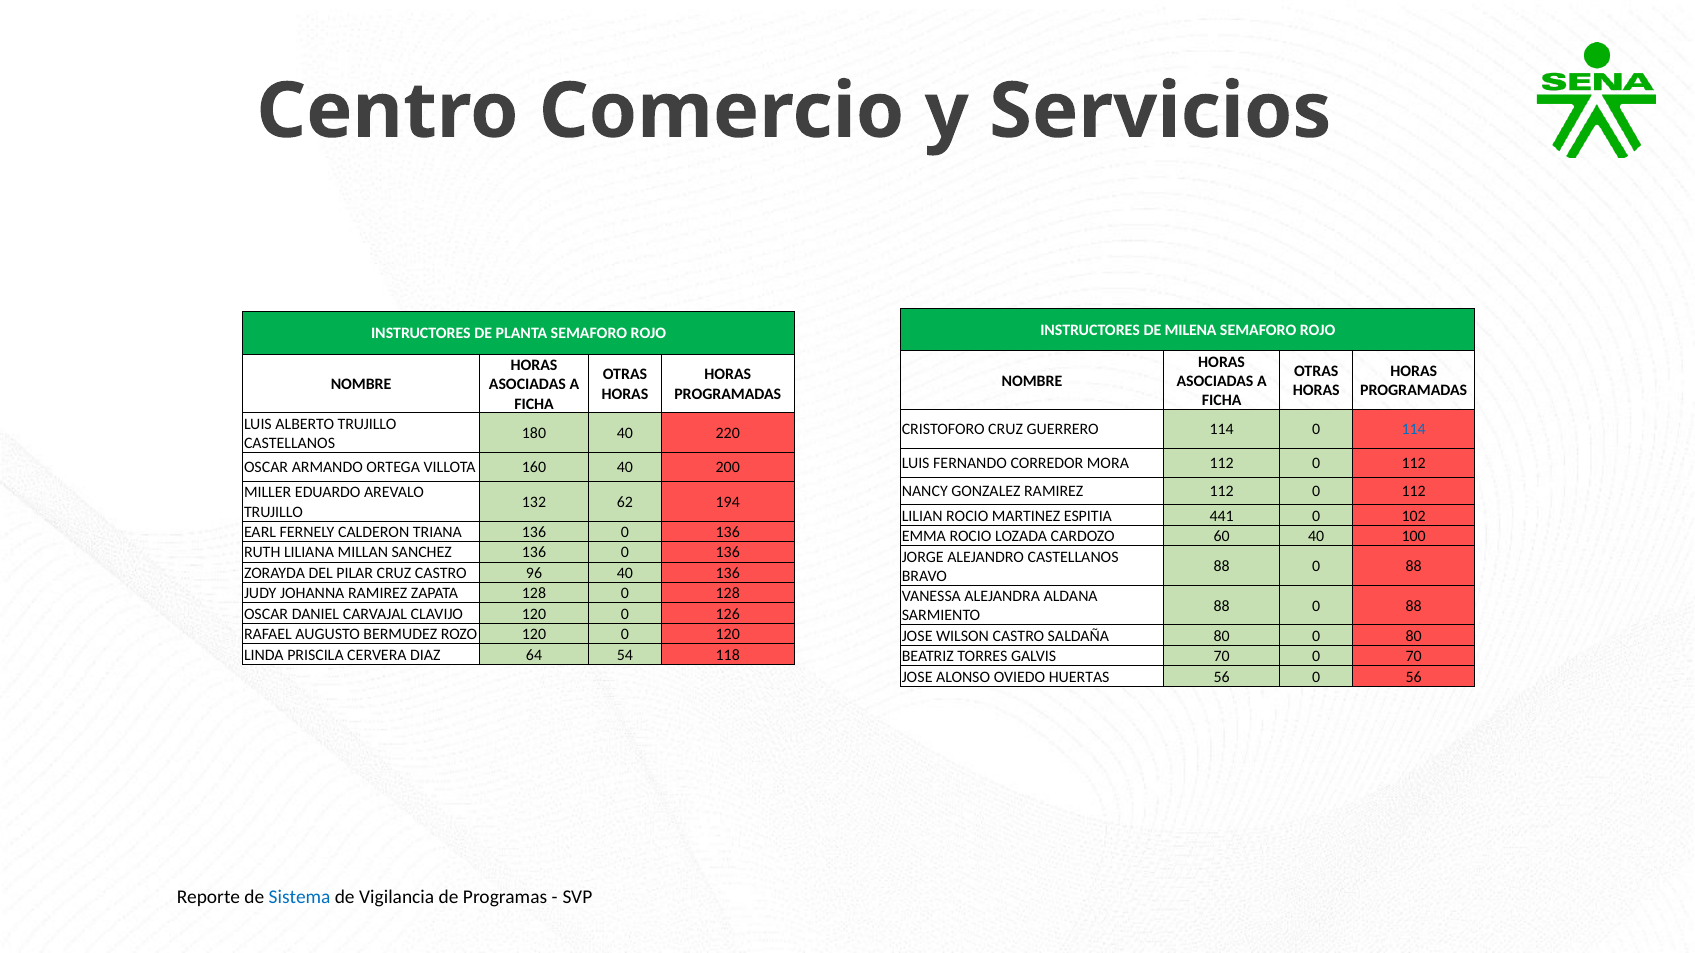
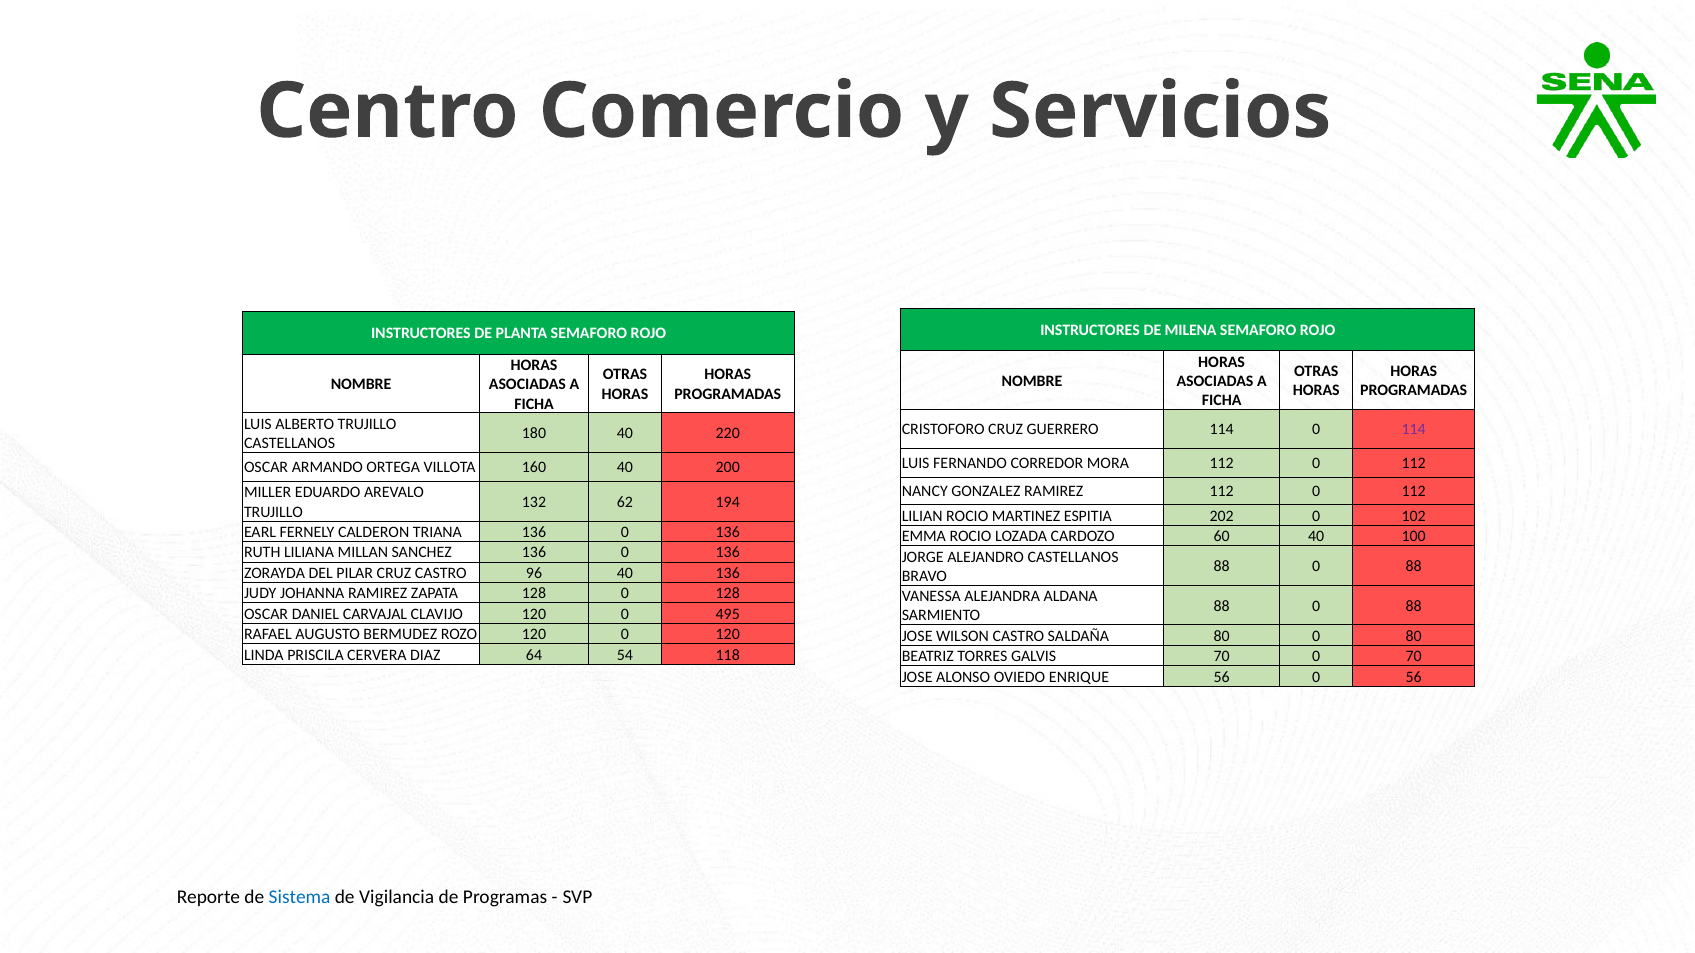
114 colour: blue -> purple (1414, 430)
441: 441 -> 202 (1222, 516)
126: 126 -> 495 (728, 614)
HUERTAS: HUERTAS -> ENRIQUE (1079, 677)
